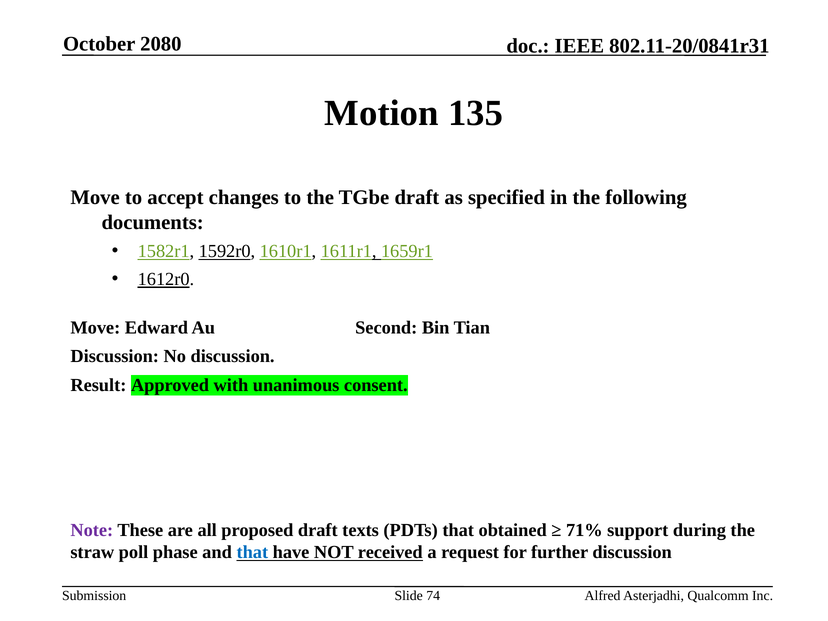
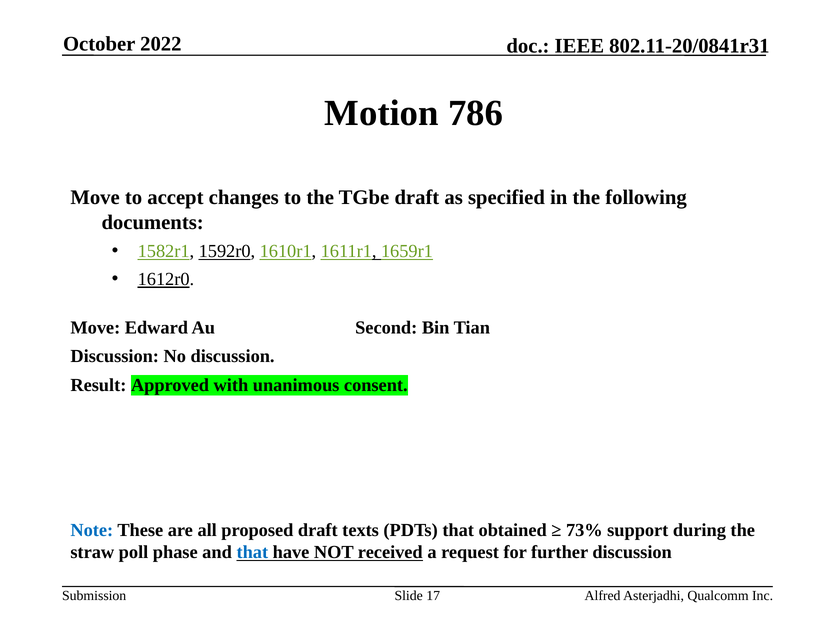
2080: 2080 -> 2022 (161, 44)
135: 135 -> 786 (476, 113)
Note colour: purple -> blue (92, 530)
71%: 71% -> 73% (584, 530)
74: 74 -> 17 (433, 596)
